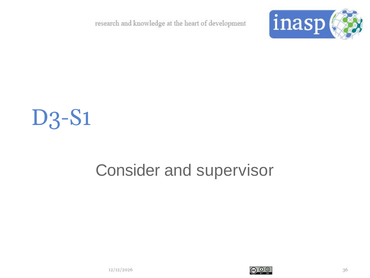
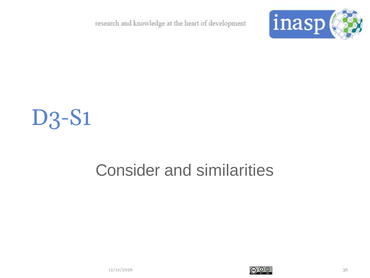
supervisor: supervisor -> similarities (235, 170)
